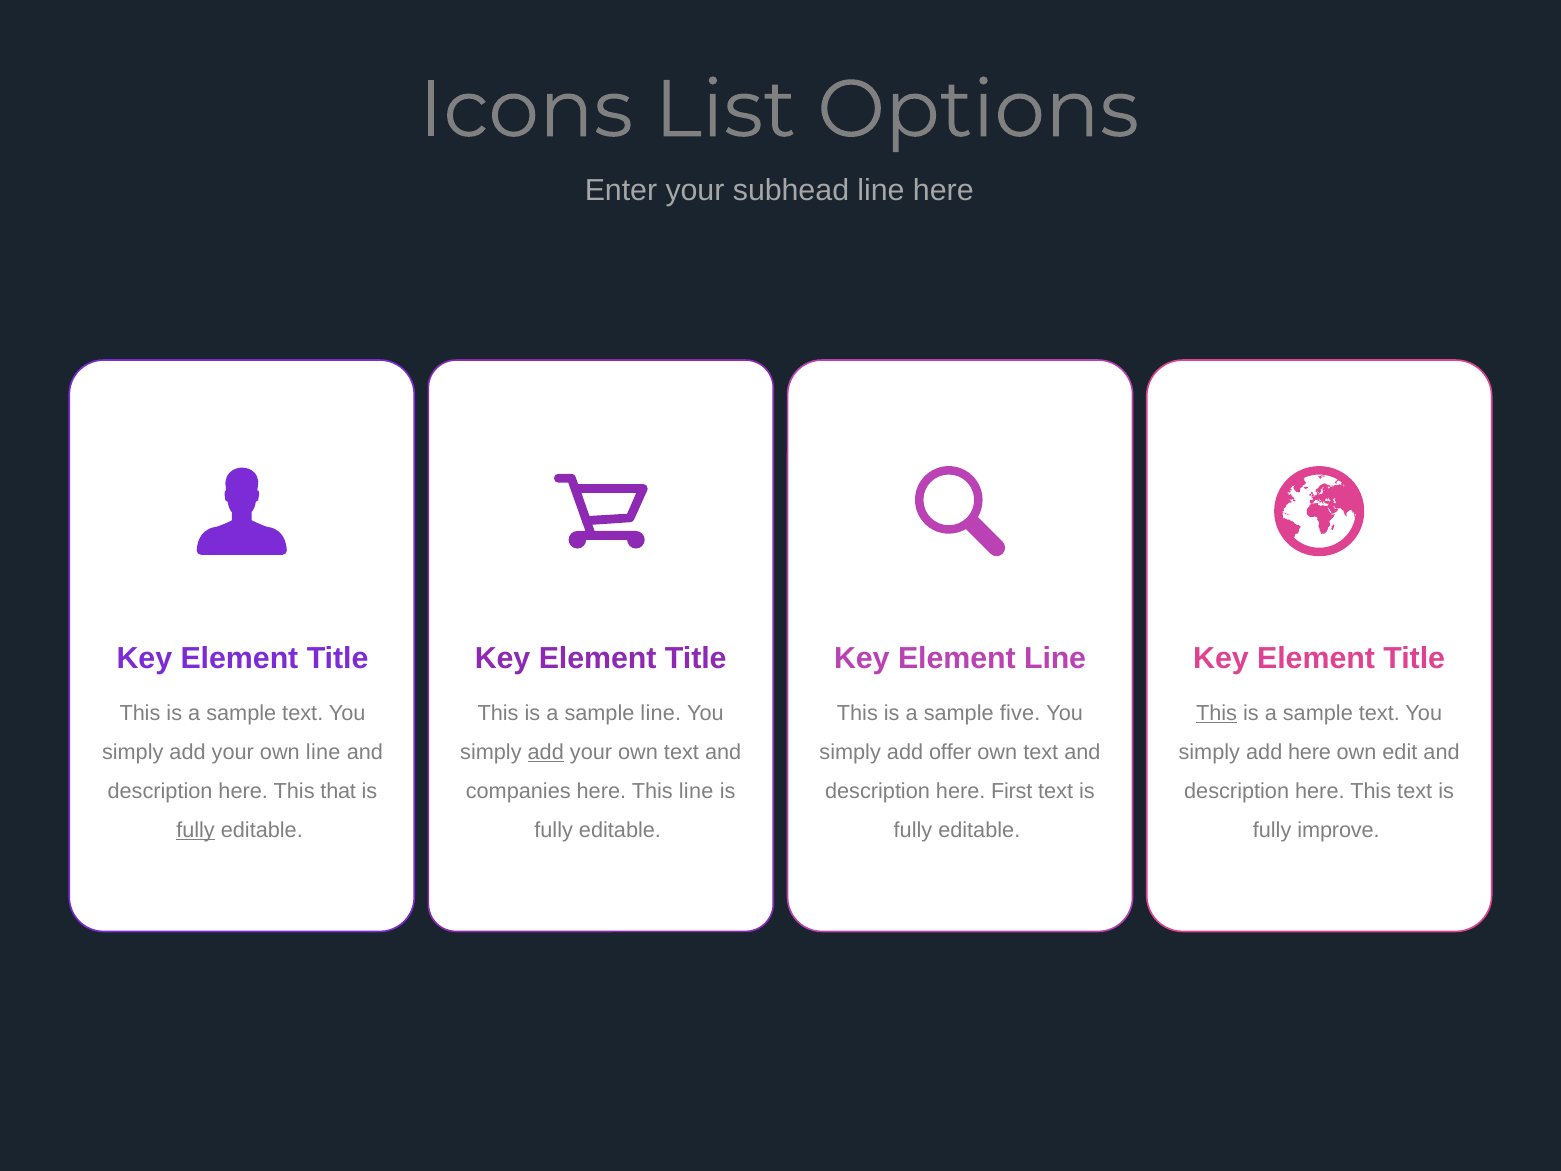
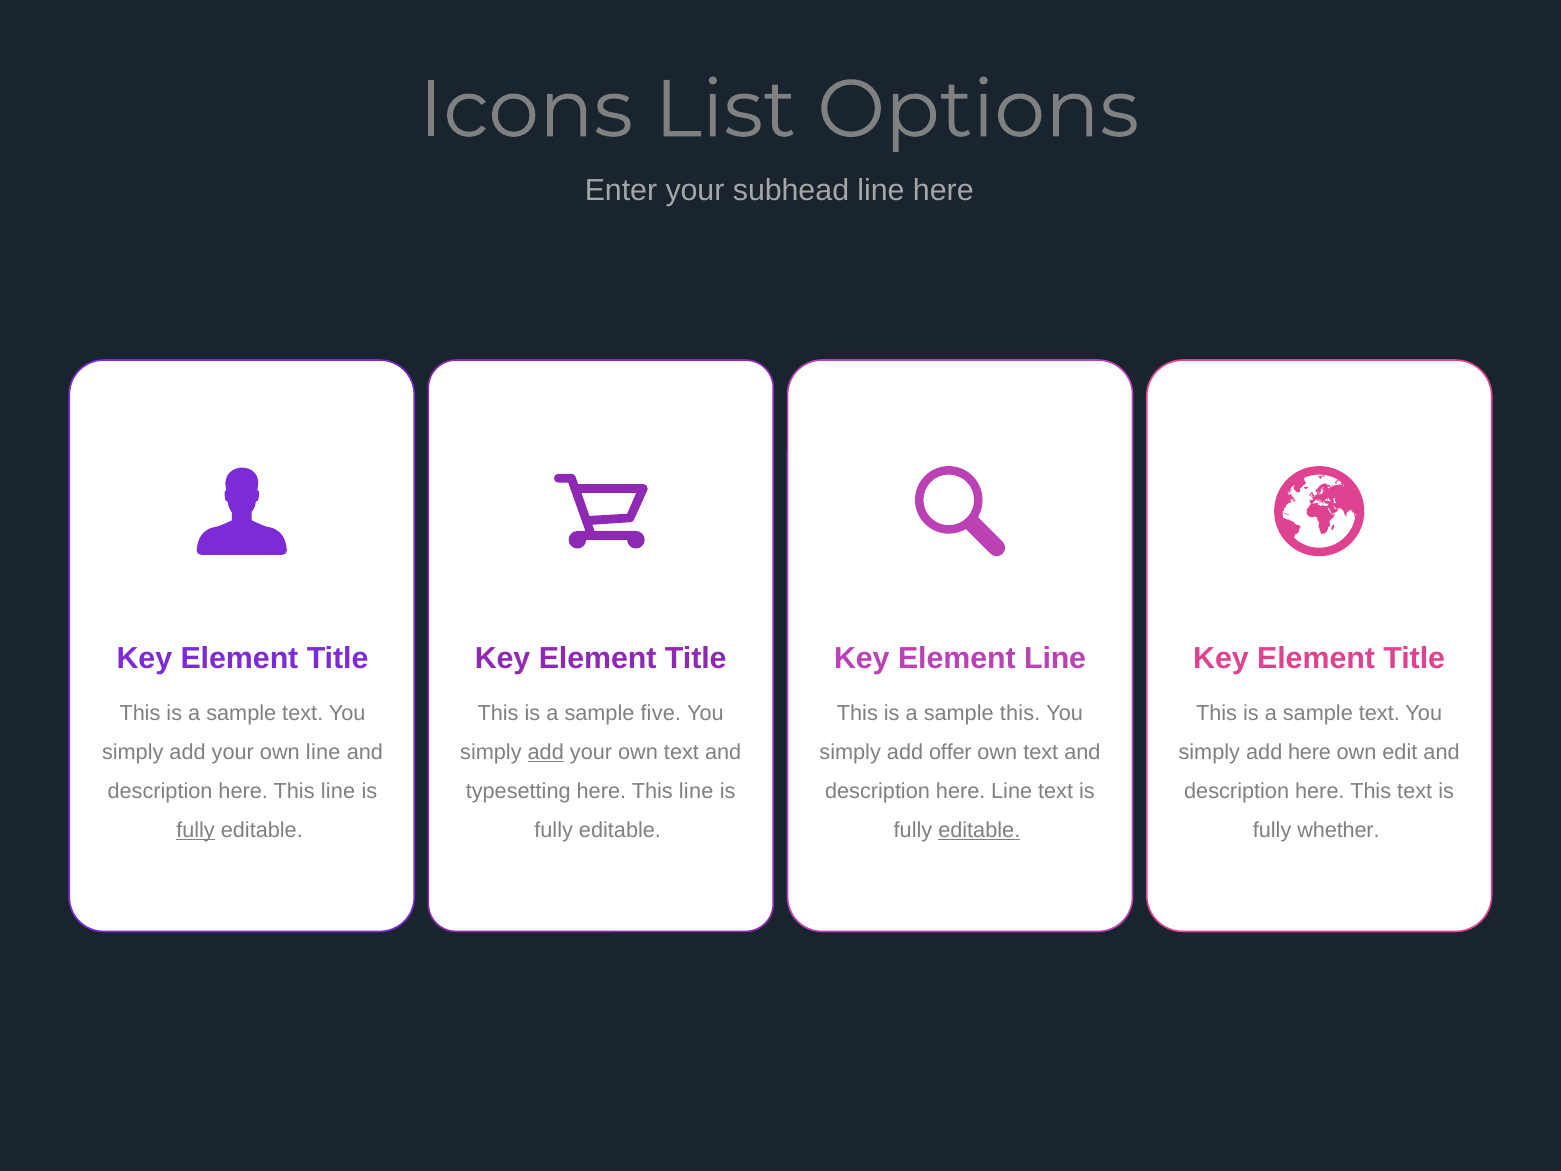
sample line: line -> five (661, 713)
sample five: five -> this (1020, 713)
This underline: present -> none (1217, 713)
description here This that: that -> line (338, 791)
companies: companies -> typesetting (518, 791)
here First: First -> Line (1012, 791)
editable underline: none -> present (979, 830)
improve: improve -> whether (1338, 830)
